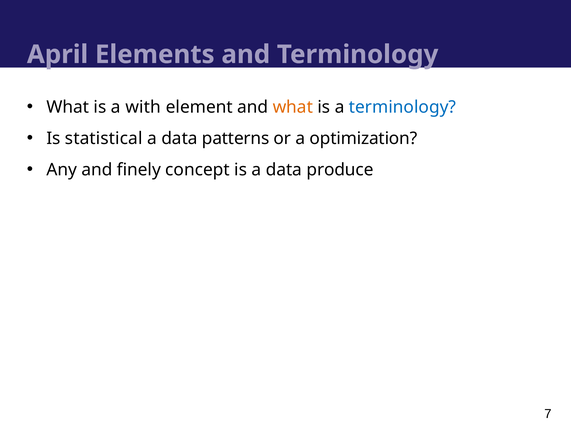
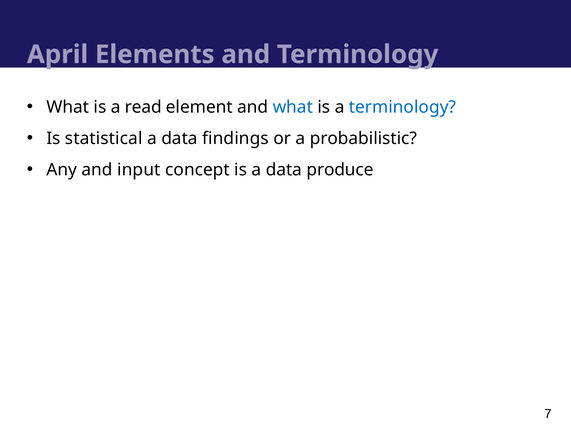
with: with -> read (143, 107)
what colour: orange -> blue (293, 107)
patterns: patterns -> findings (236, 139)
optimization: optimization -> probabilistic (363, 139)
finely: finely -> input (139, 170)
